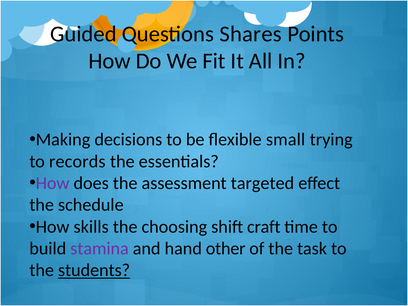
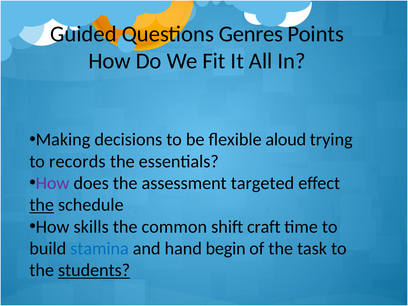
Shares: Shares -> Genres (251, 34)
small: small -> aloud (286, 140)
the underline: none -> present (42, 205)
choosing: choosing -> common (174, 227)
stamina colour: purple -> blue (100, 248)
other: other -> begin (226, 248)
